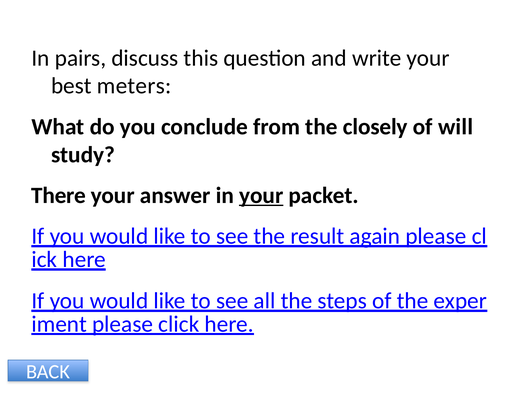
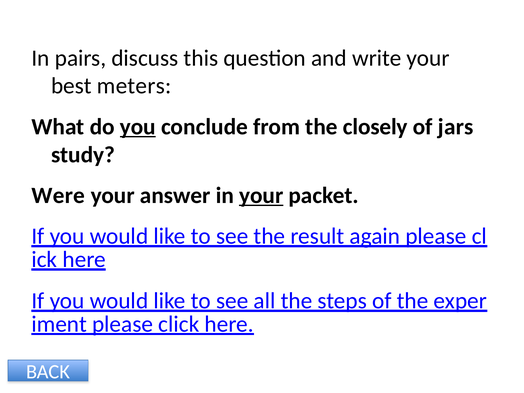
you underline: none -> present (138, 127)
will: will -> jars (456, 127)
There: There -> Were (58, 195)
